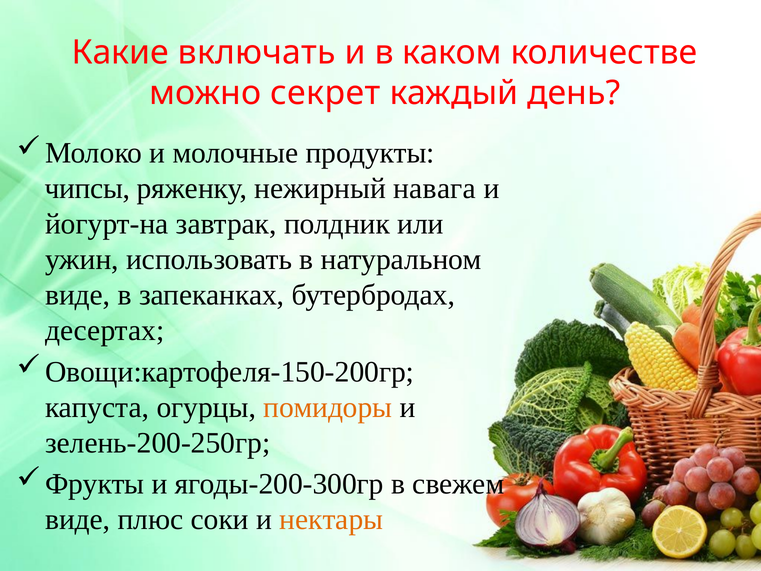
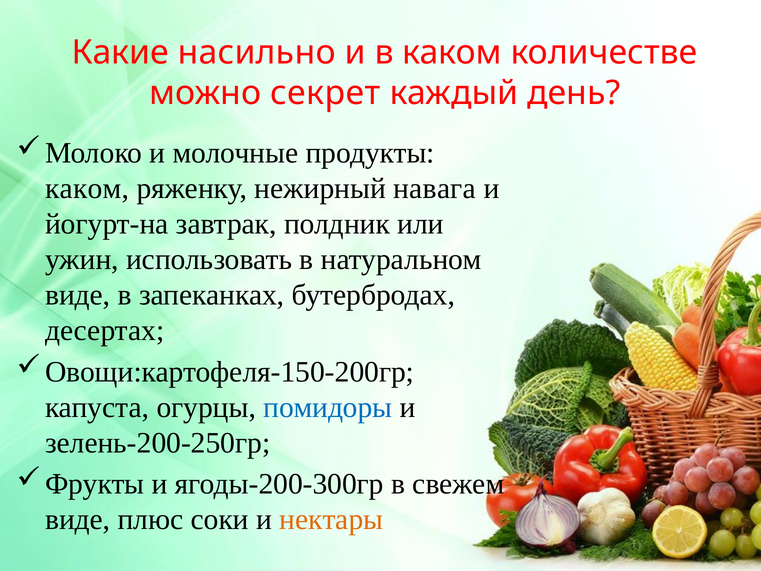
включать: включать -> насильно (257, 52)
чипсы: чипсы -> каком (87, 189)
помидоры colour: orange -> blue (328, 407)
